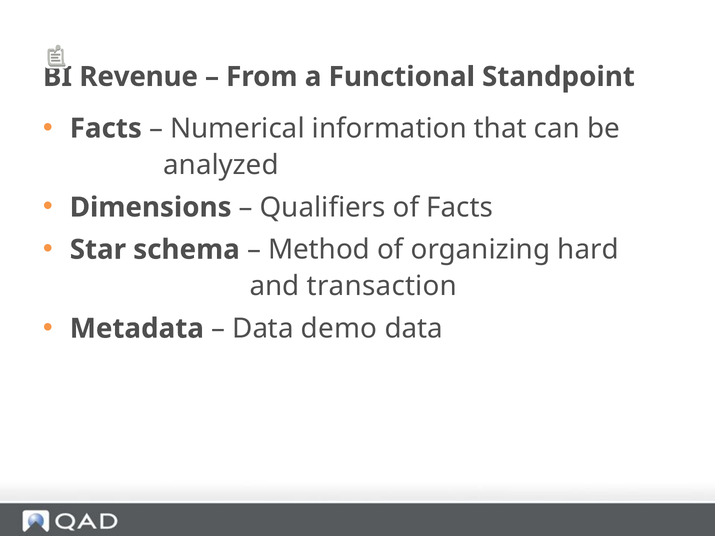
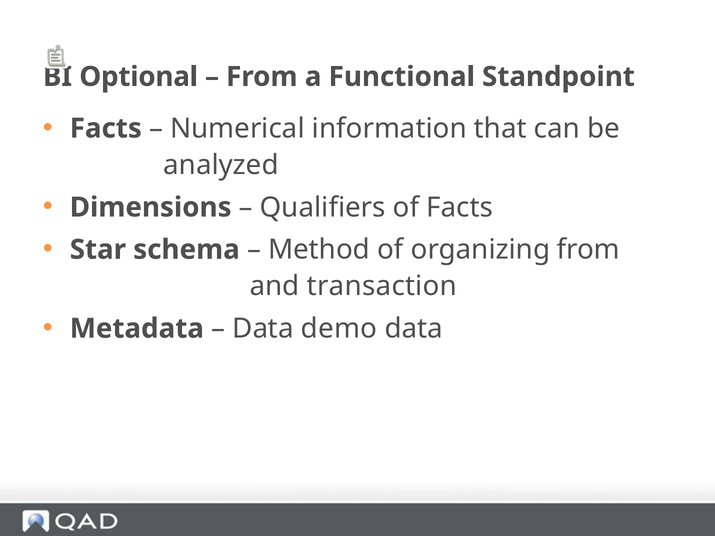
Revenue: Revenue -> Optional (139, 77)
organizing hard: hard -> from (588, 250)
